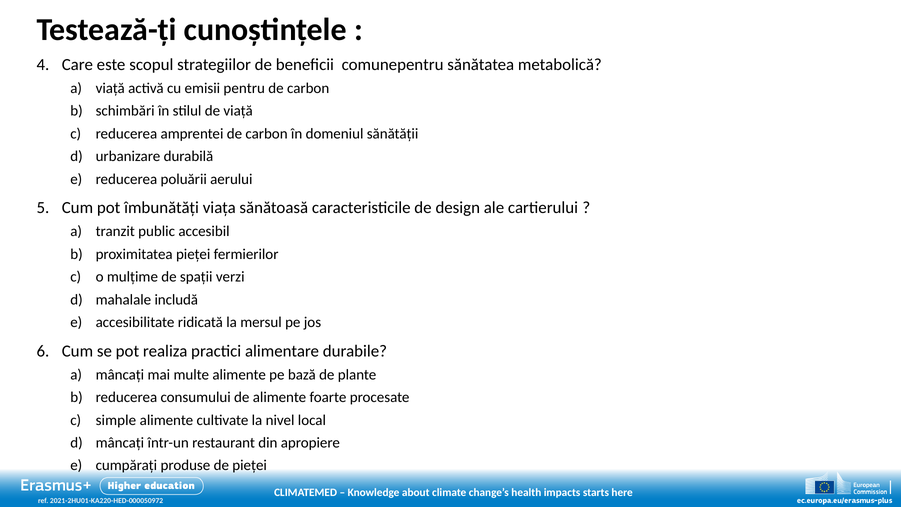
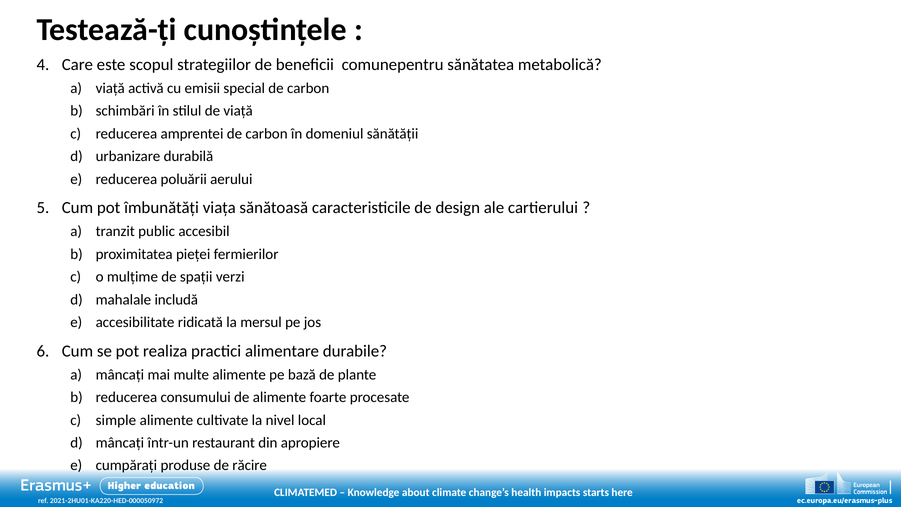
pentru: pentru -> special (244, 88)
de pieței: pieței -> răcire (250, 465)
